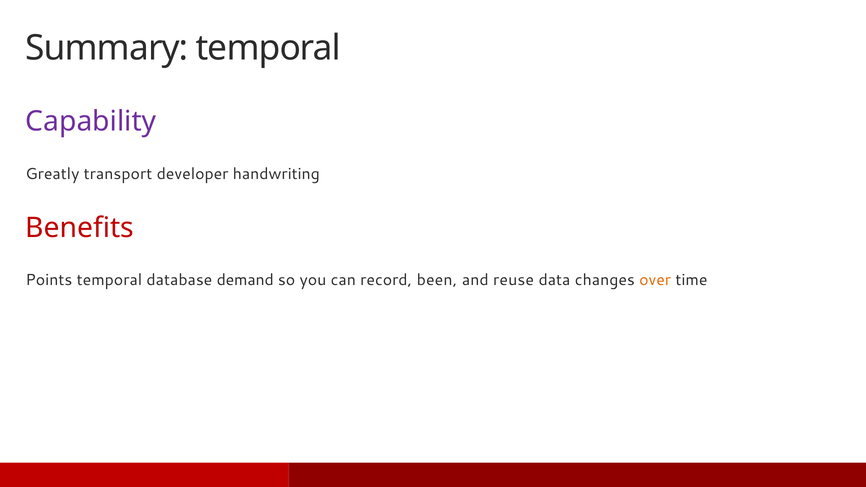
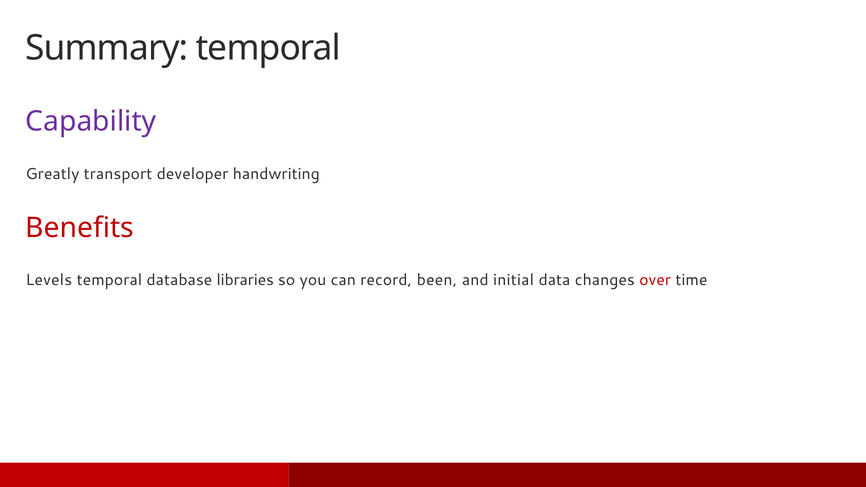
Points: Points -> Levels (49, 280)
demand: demand -> libraries (245, 280)
reuse: reuse -> initial (514, 280)
over colour: orange -> red (655, 280)
